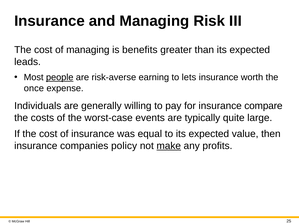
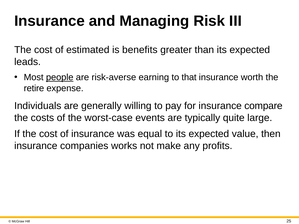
of managing: managing -> estimated (88, 50)
lets: lets -> that (189, 77)
once: once -> retire (34, 88)
policy: policy -> works (124, 146)
make underline: present -> none (169, 146)
